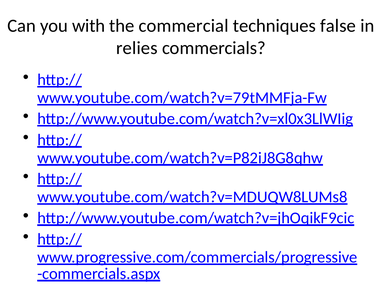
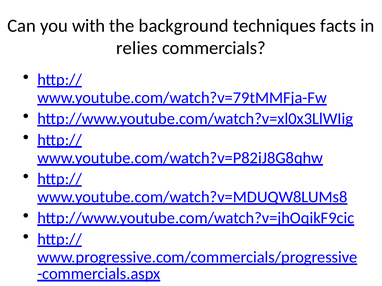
commercial: commercial -> background (184, 26)
false: false -> facts (338, 26)
